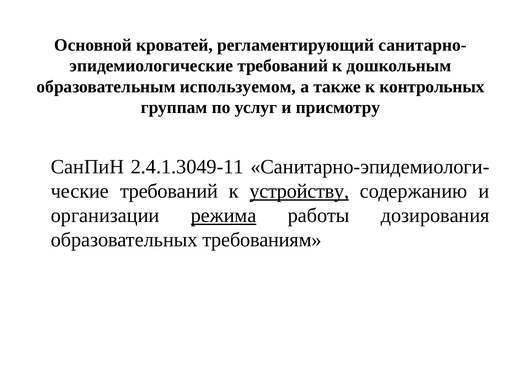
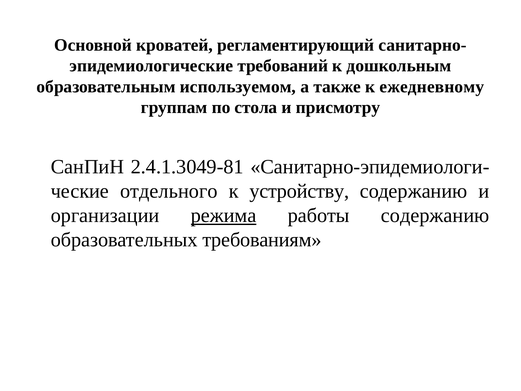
контрольных: контрольных -> ежедневному (432, 87)
услуг: услуг -> стола (256, 107)
2.4.1.3049-11: 2.4.1.3049-11 -> 2.4.1.3049-81 (187, 167)
требований: требований -> отдельного (169, 191)
устройству underline: present -> none (299, 191)
работы дозирования: дозирования -> содержанию (435, 215)
